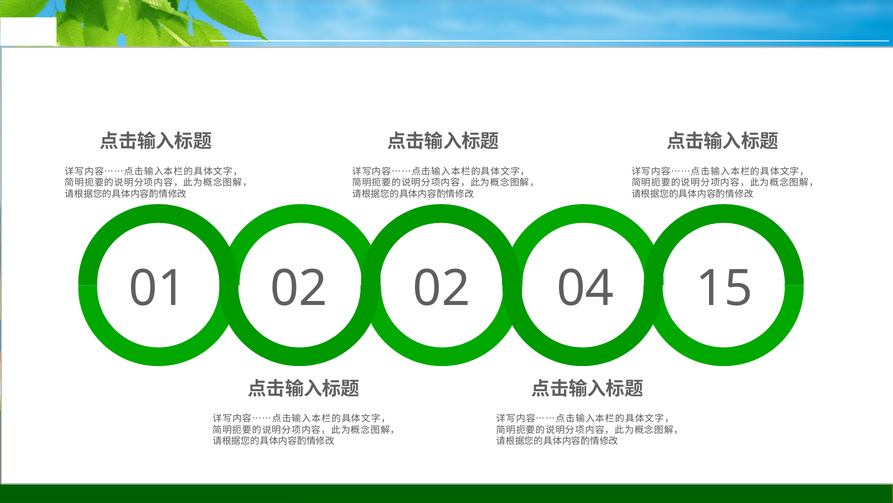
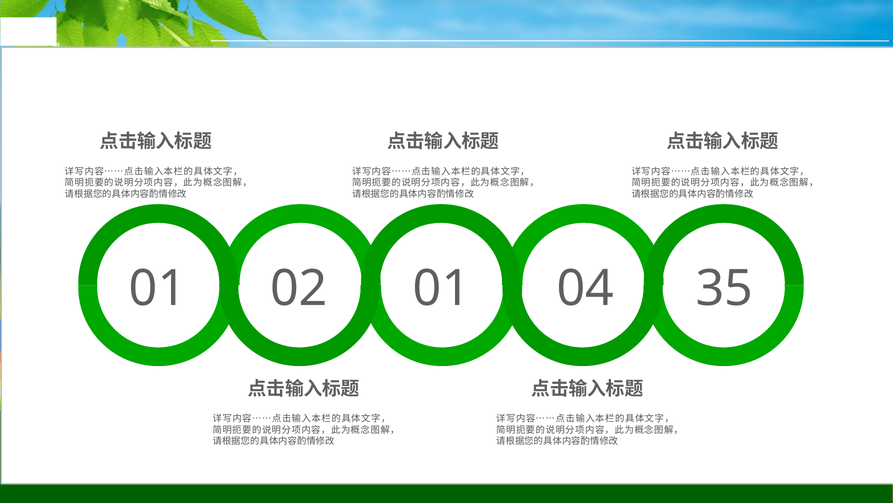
02 02: 02 -> 01 (442, 288)
15: 15 -> 35 (725, 288)
